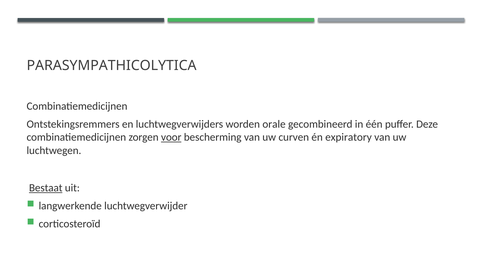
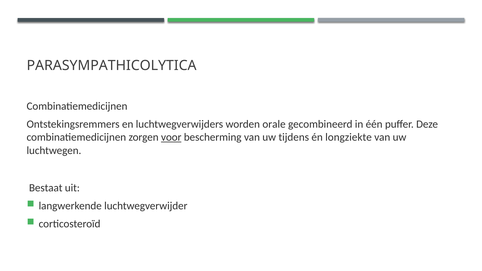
curven: curven -> tijdens (294, 137)
expiratory: expiratory -> longziekte (349, 137)
Bestaat underline: present -> none (46, 188)
